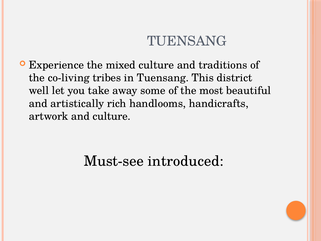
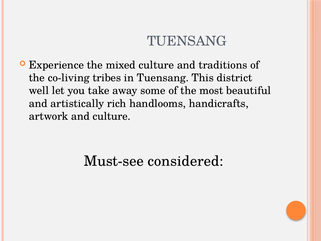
introduced: introduced -> considered (186, 161)
